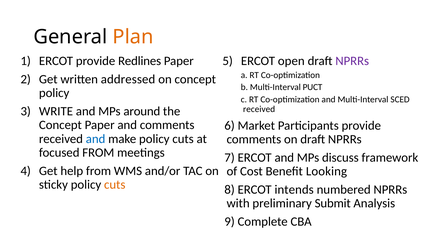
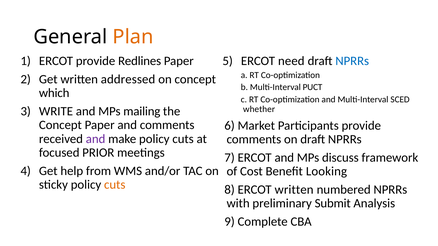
open: open -> need (291, 61)
NPRRs colour: purple -> blue (352, 61)
policy: policy -> which (54, 93)
received: received -> whether (259, 109)
around: around -> mailing (142, 112)
and colour: blue -> purple (96, 139)
focused FROM: FROM -> PRIOR (98, 153)
ERCOT intends: intends -> written (294, 190)
